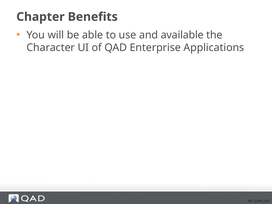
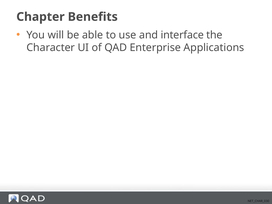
available: available -> interface (182, 35)
